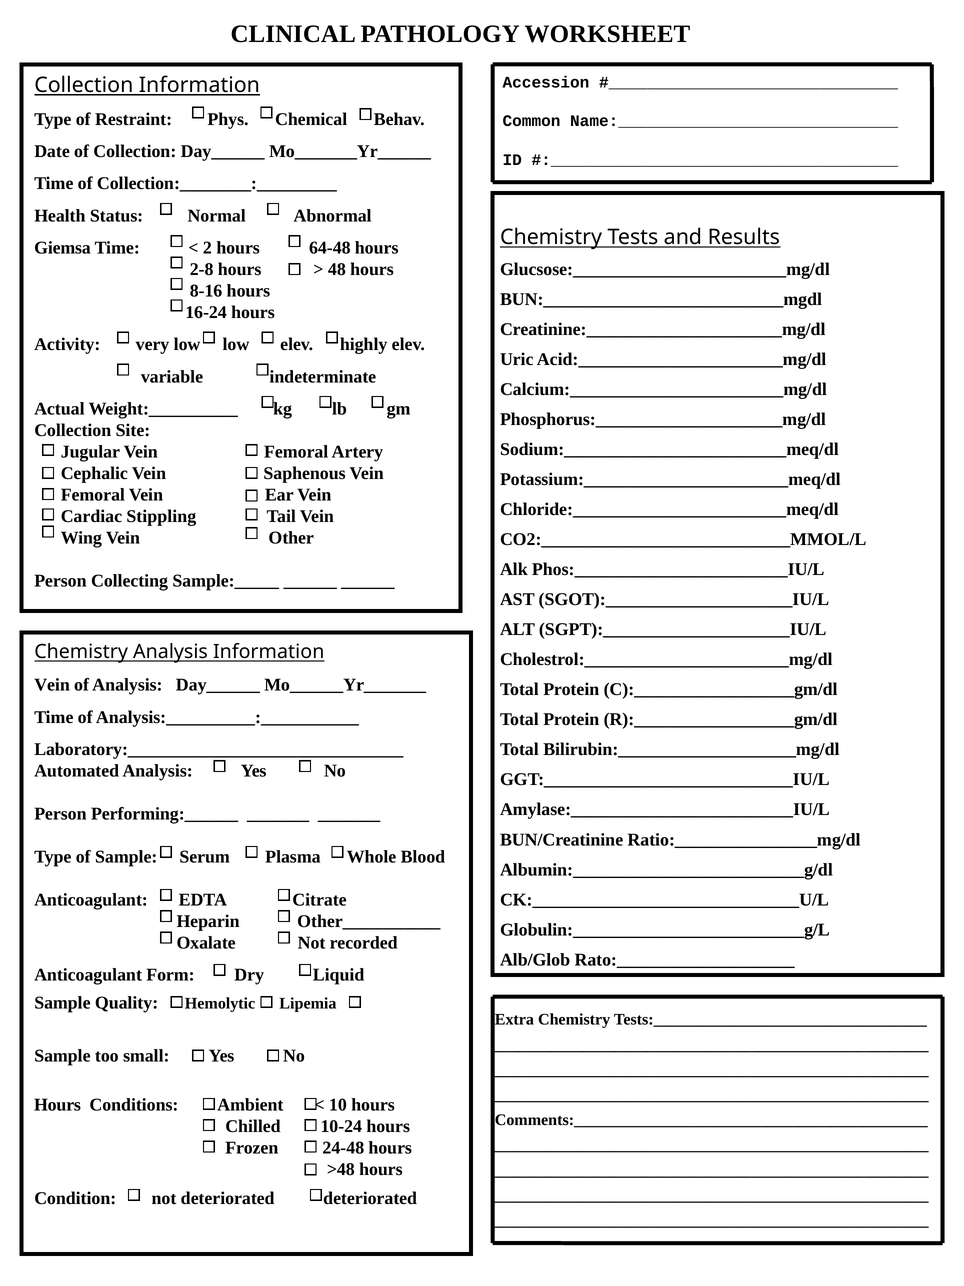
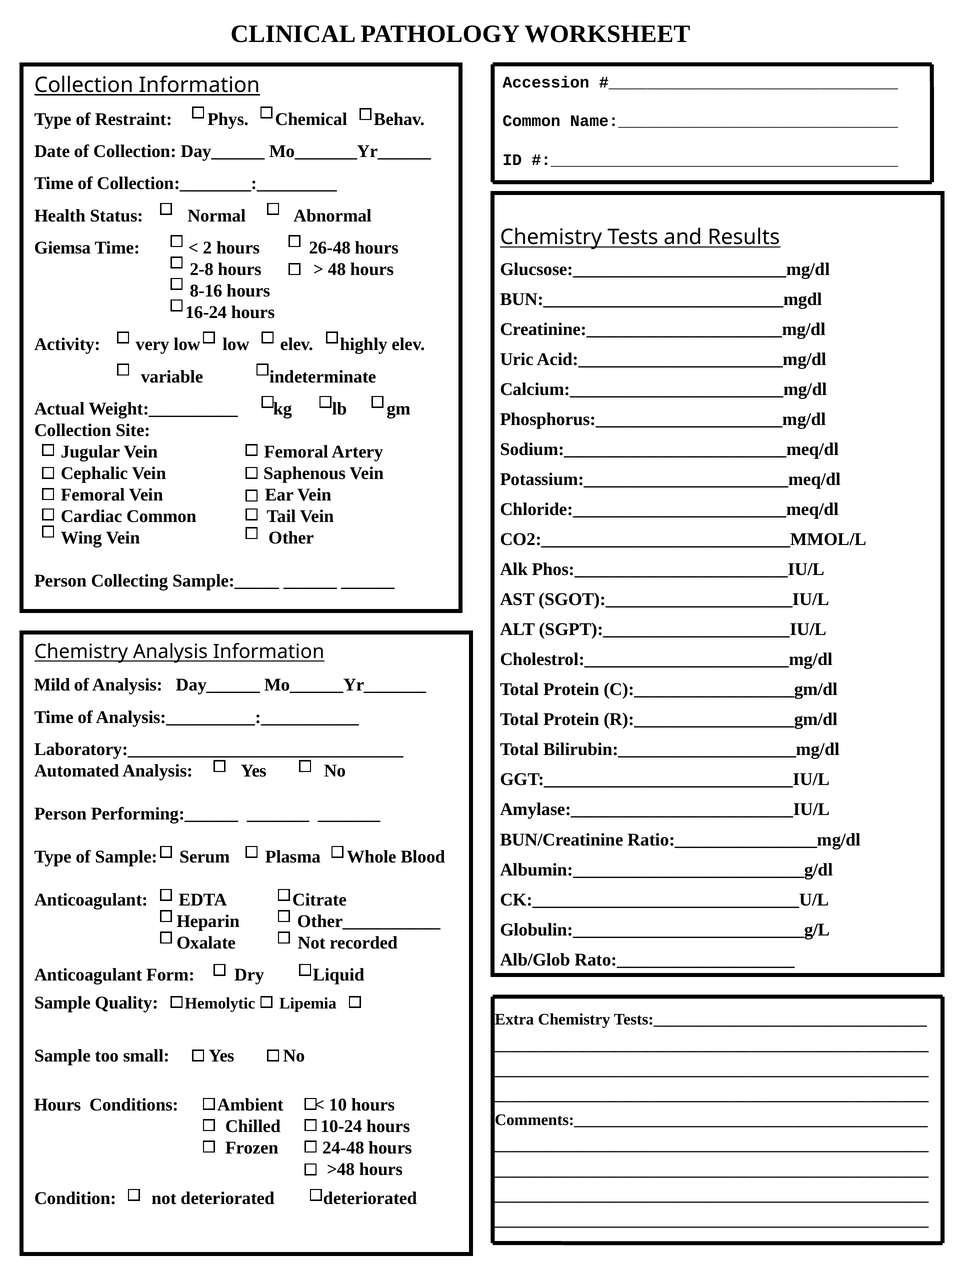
64-48: 64-48 -> 26-48 (330, 248)
Cardiac Stippling: Stippling -> Common (161, 516)
Vein: Vein -> Mild (52, 685)
